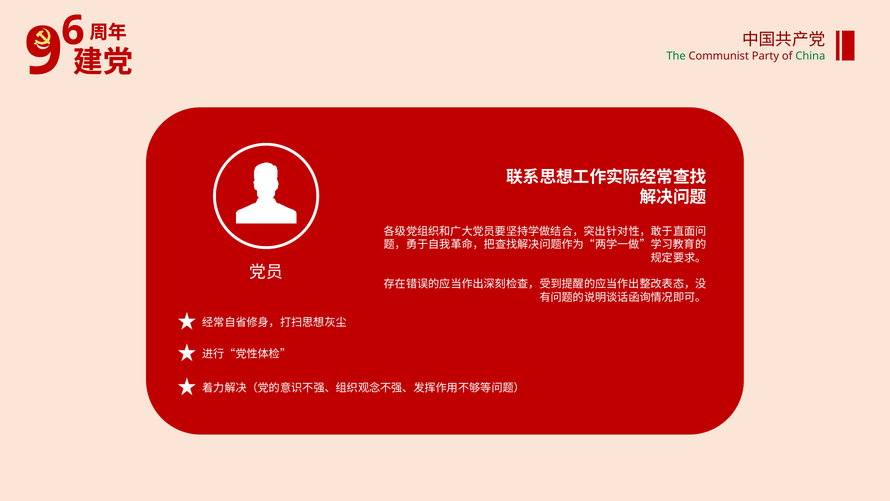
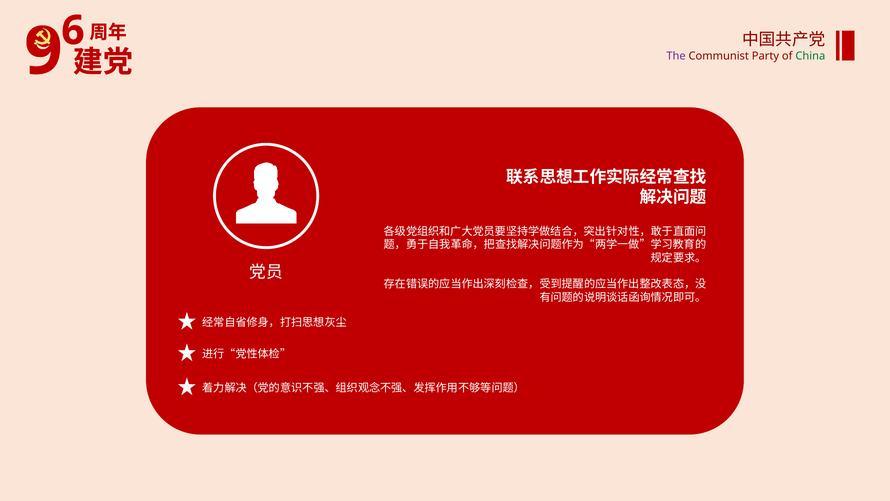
The colour: green -> purple (676, 56)
